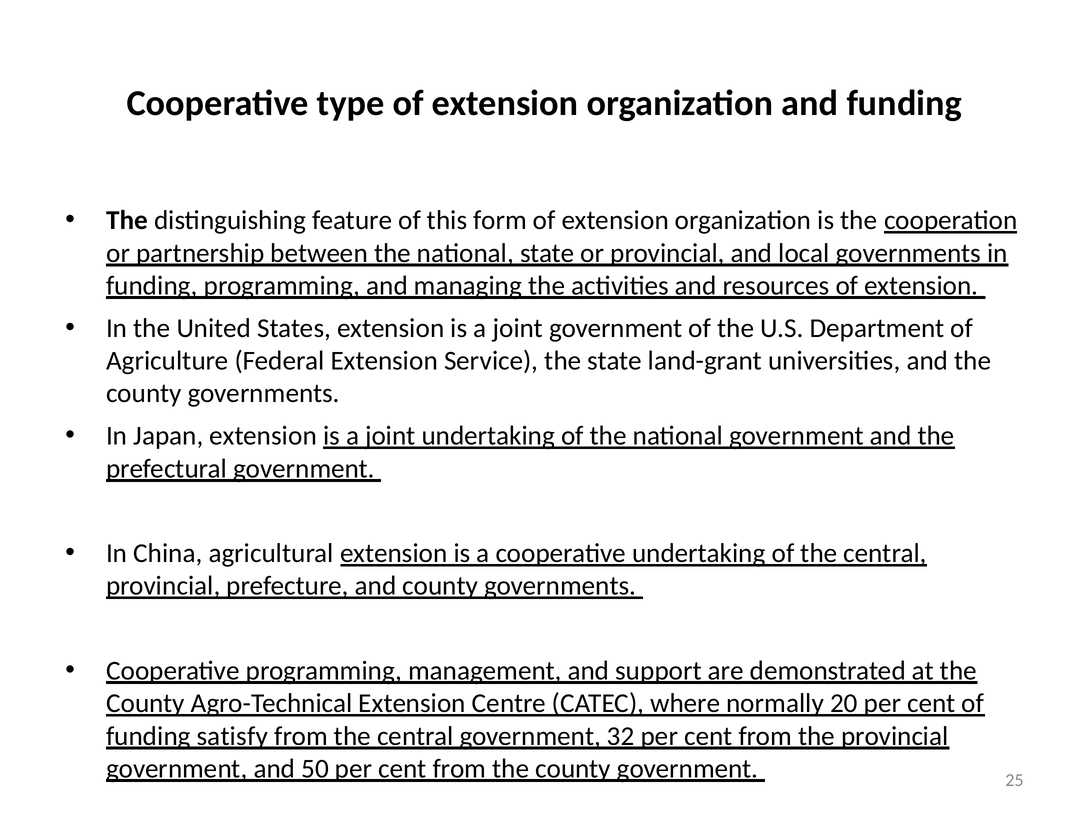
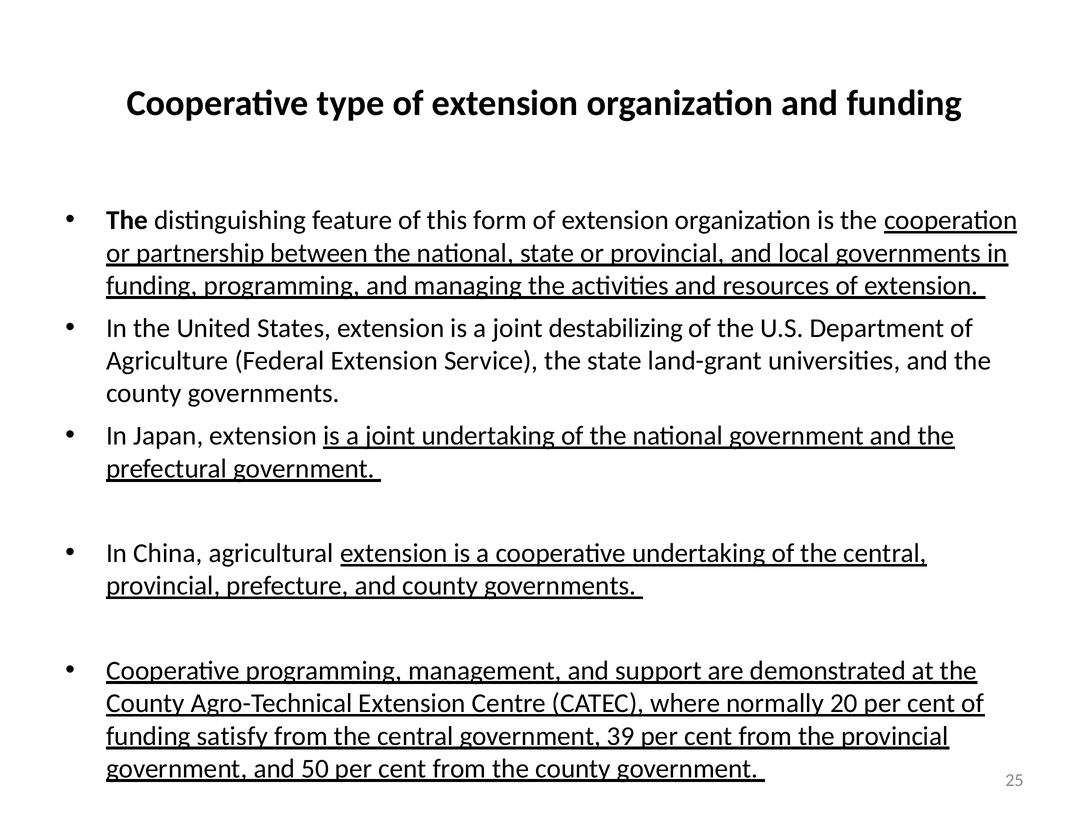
joint government: government -> destabilizing (616, 328)
32: 32 -> 39 (621, 736)
